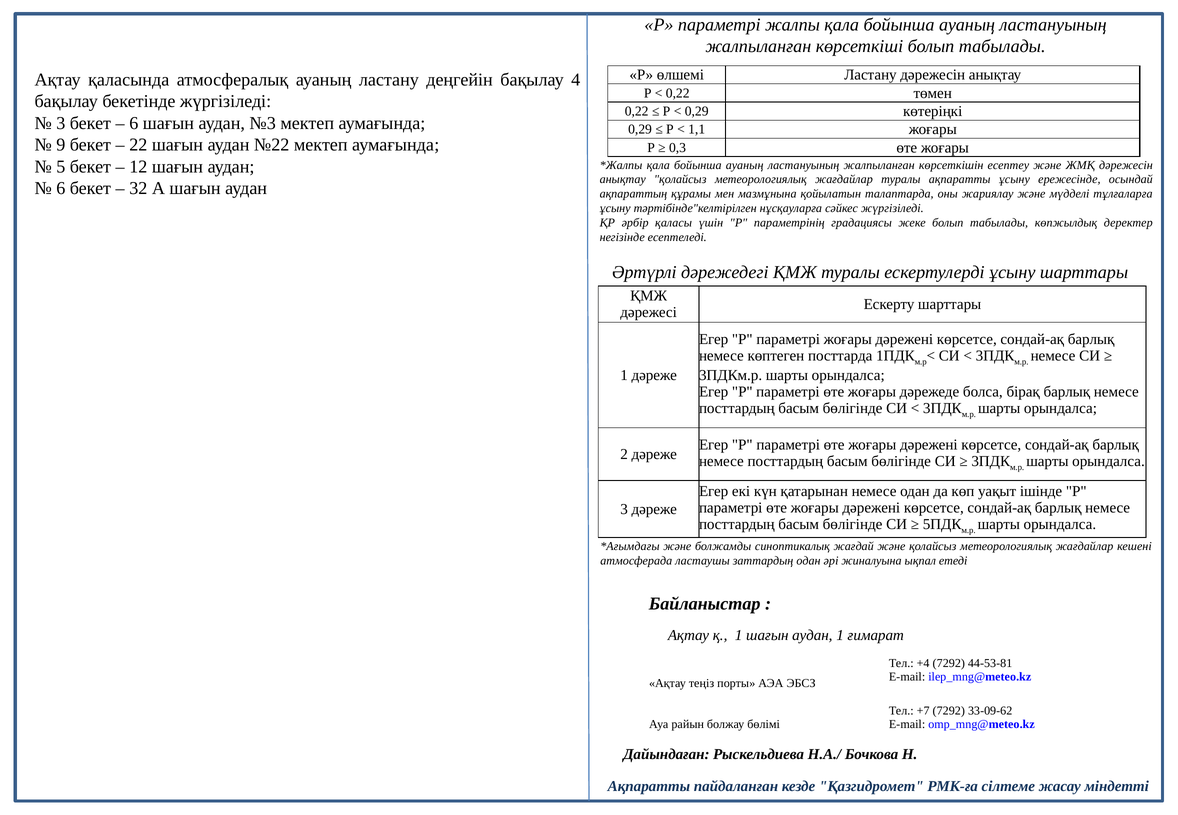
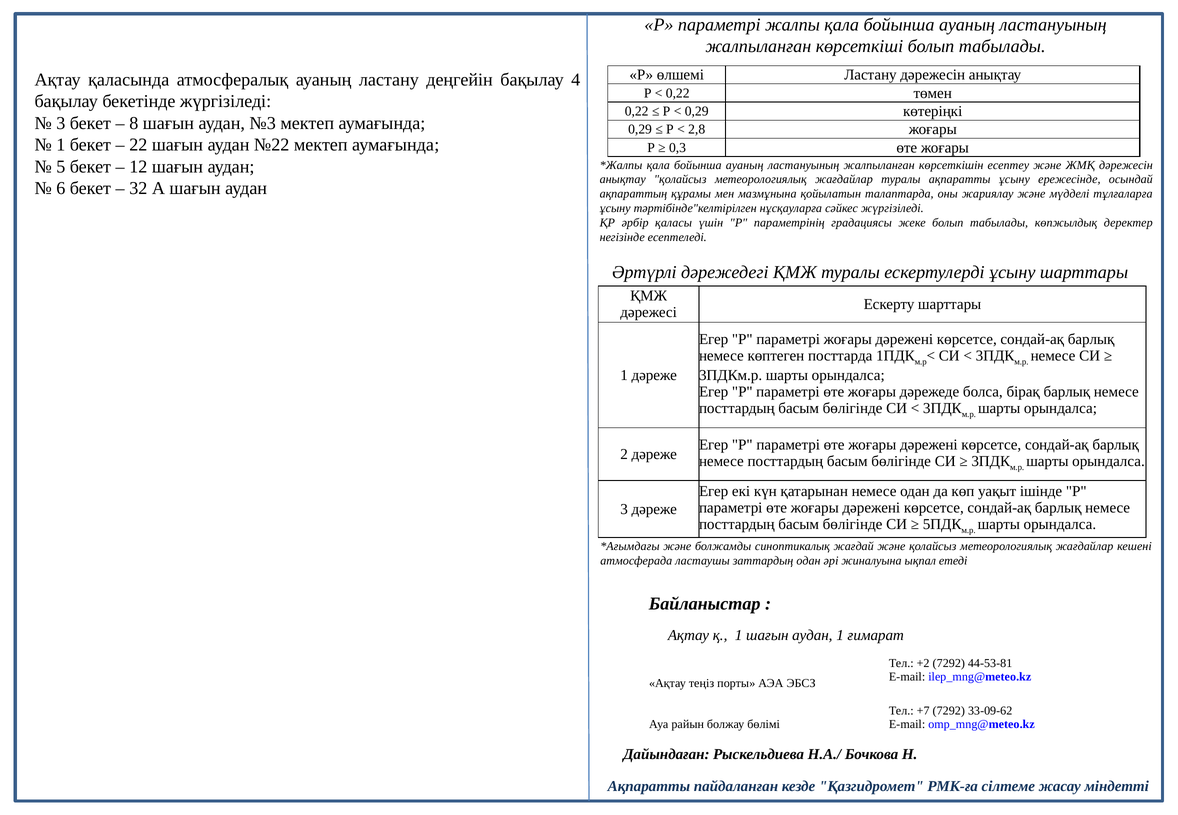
6: 6 -> 8 (134, 123)
1,1: 1,1 -> 2,8 (697, 130)
9: 9 -> 1 (61, 145)
+4: +4 -> +2 (923, 664)
